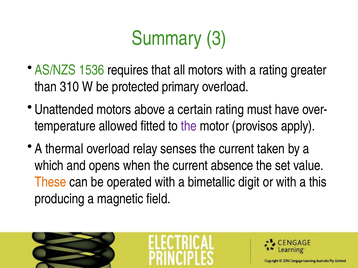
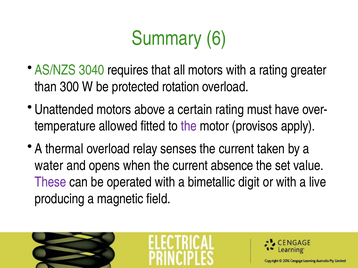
3: 3 -> 6 (216, 38)
1536: 1536 -> 3040 (92, 70)
310: 310 -> 300 (69, 87)
primary: primary -> rotation (181, 87)
which: which -> water (49, 166)
These colour: orange -> purple (50, 182)
this: this -> live (318, 182)
